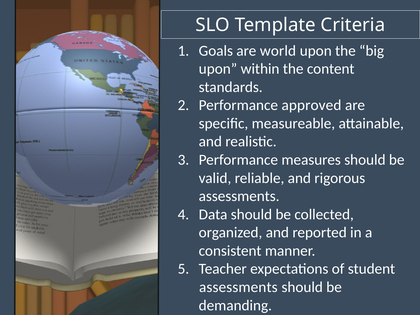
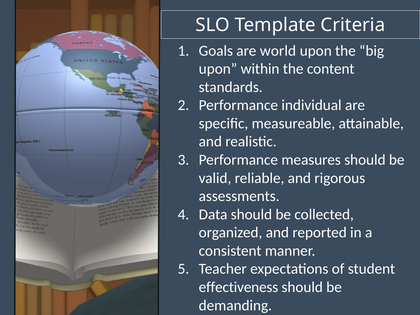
approved: approved -> individual (312, 105)
assessments: assessments -> effectiveness (238, 287)
